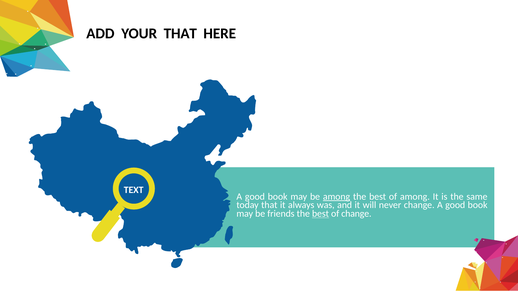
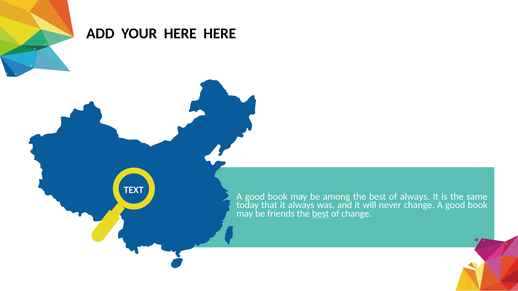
YOUR THAT: THAT -> HERE (180, 34)
among underline: present -> none (337, 197)
of among: among -> always (415, 197)
